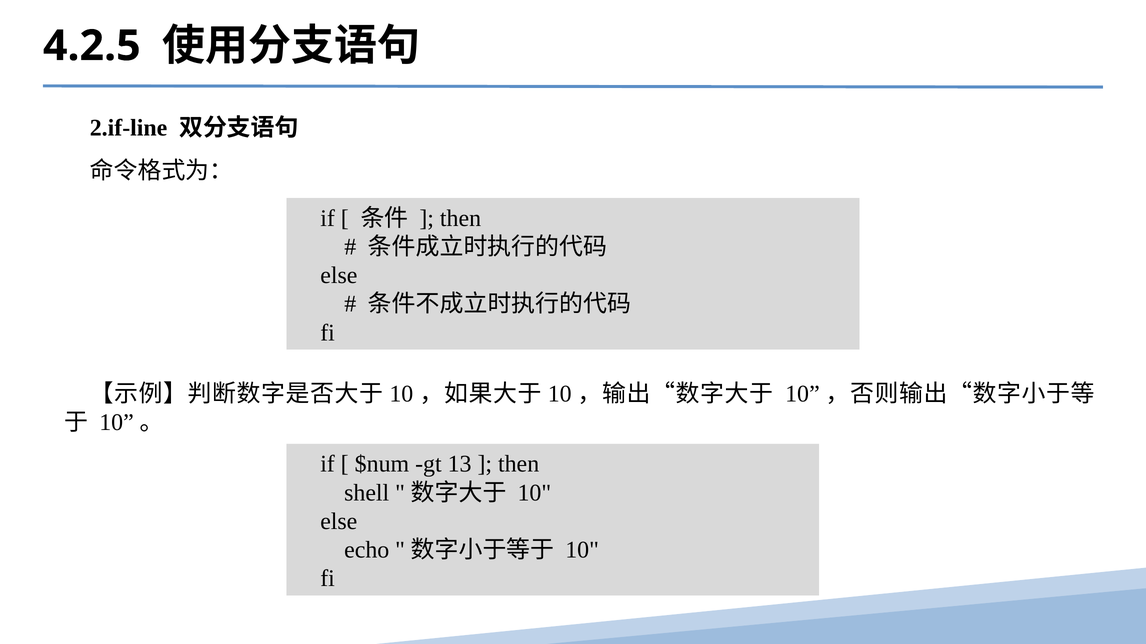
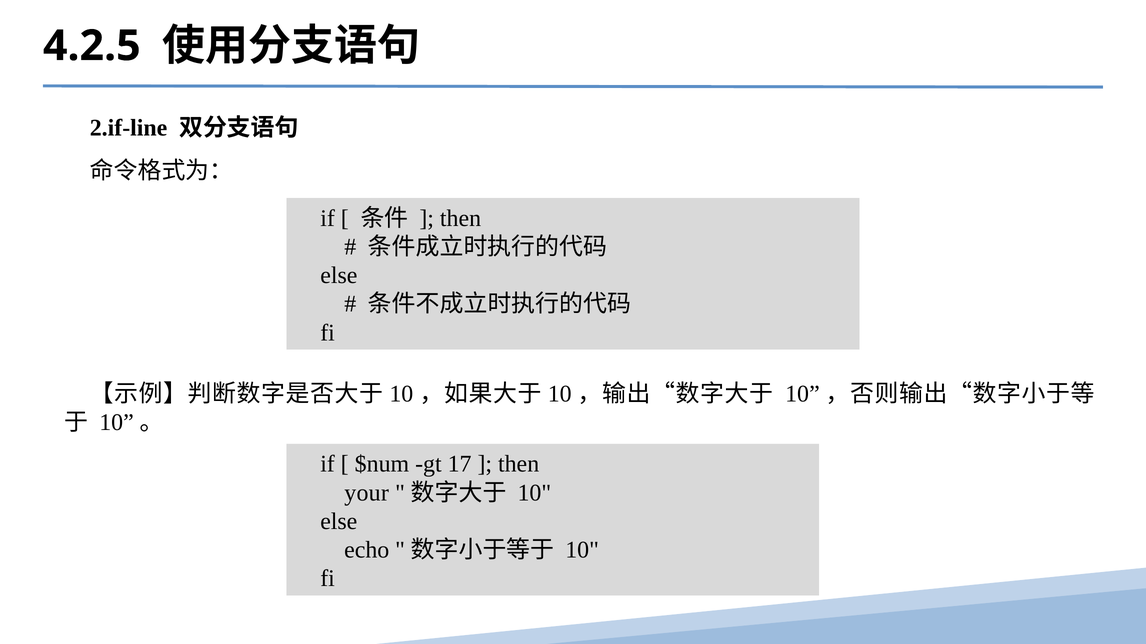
13: 13 -> 17 (460, 465)
shell: shell -> your (367, 493)
